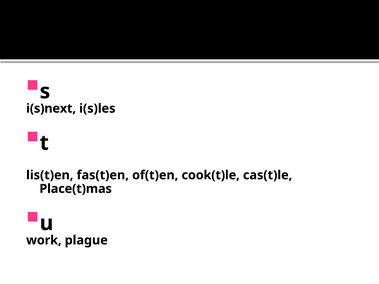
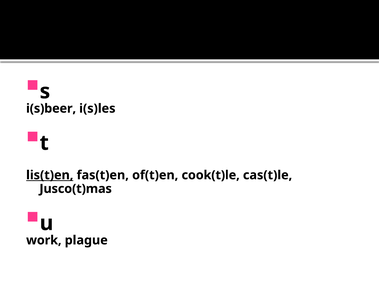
i(s)next: i(s)next -> i(s)beer (51, 109)
lis(t)en underline: none -> present (50, 175)
Place(t)mas: Place(t)mas -> Jusco(t)mas (76, 189)
